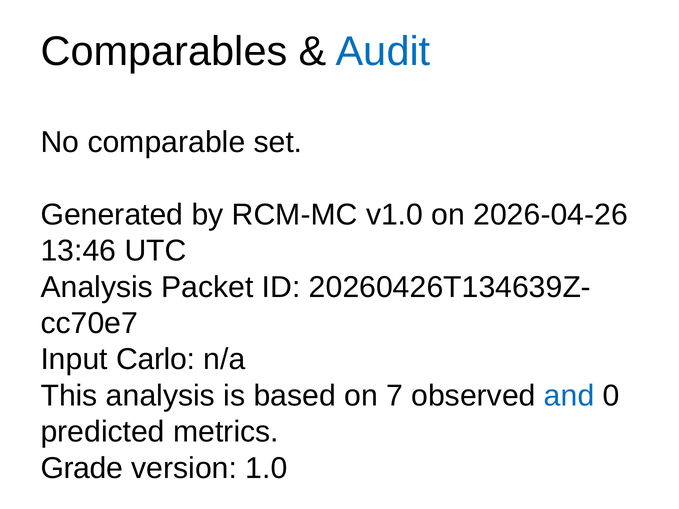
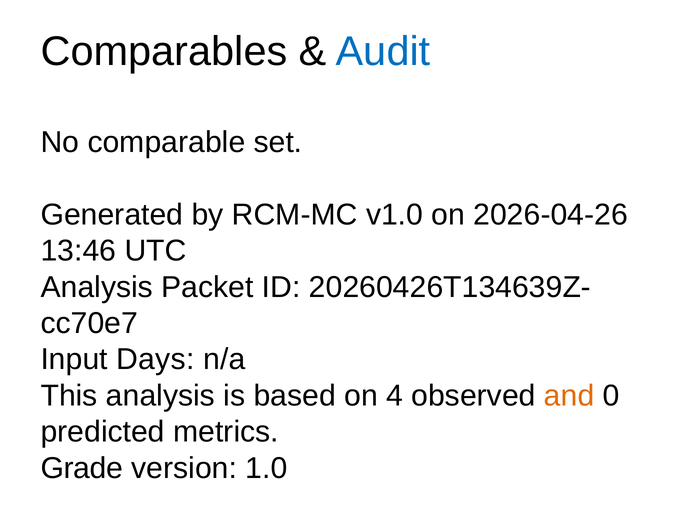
Carlo: Carlo -> Days (155, 360)
7: 7 -> 4 (395, 396)
and colour: blue -> orange (569, 396)
